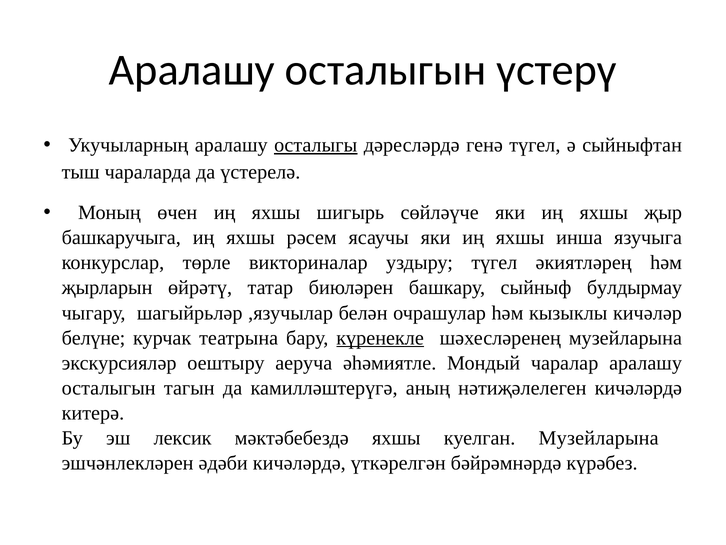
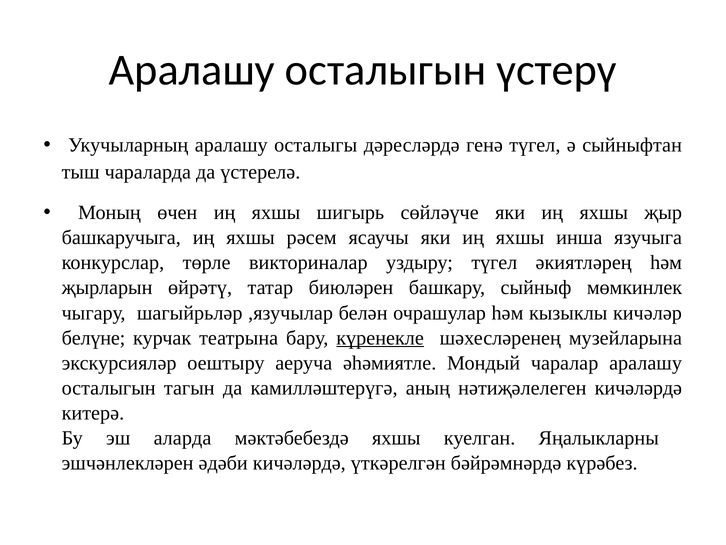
осталыгы underline: present -> none (316, 145)
булдырмау: булдырмау -> мөмкинлек (634, 288)
лексик: лексик -> аларда (183, 438)
куелган Музейларына: Музейларына -> Яңалыкларны (599, 438)
